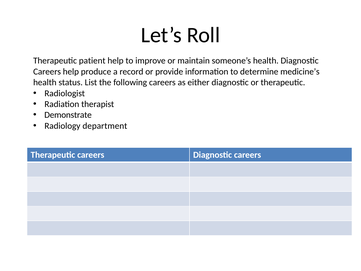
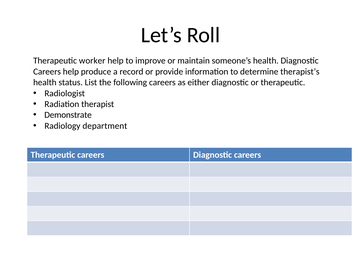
patient: patient -> worker (92, 61)
medicine’s: medicine’s -> therapist’s (300, 72)
